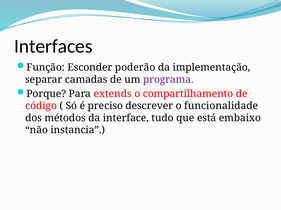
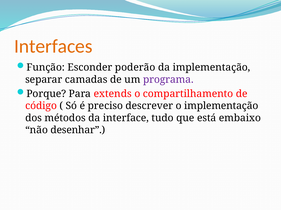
Interfaces colour: black -> orange (53, 46)
o funcionalidade: funcionalidade -> implementação (221, 106)
instancia: instancia -> desenhar (78, 131)
